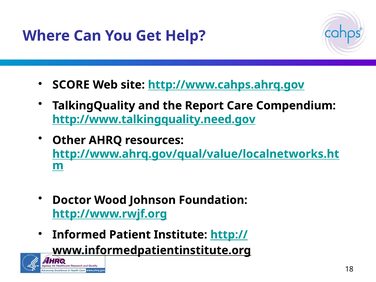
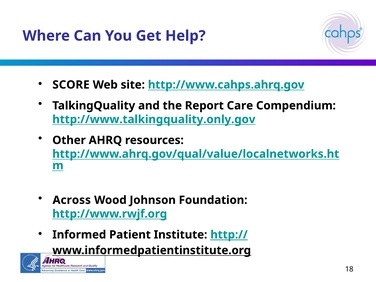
http://www.talkingquality.need.gov: http://www.talkingquality.need.gov -> http://www.talkingquality.only.gov (154, 119)
Doctor: Doctor -> Across (72, 200)
